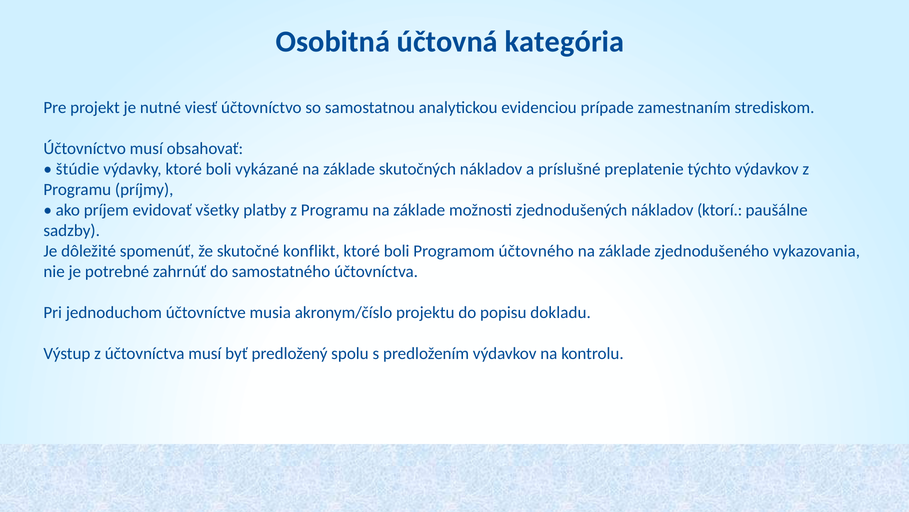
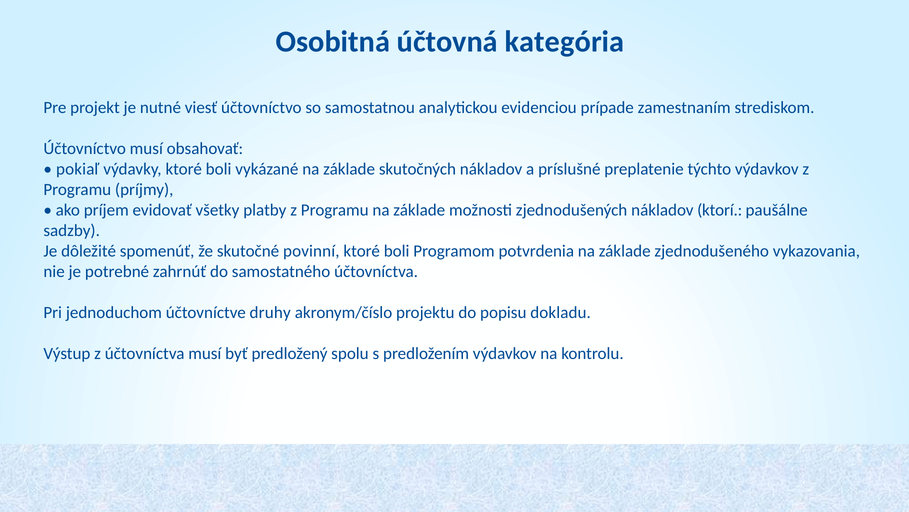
štúdie: štúdie -> pokiaľ (78, 169)
konflikt: konflikt -> povinní (311, 251)
účtovného: účtovného -> potvrdenia (536, 251)
musia: musia -> druhy (270, 312)
